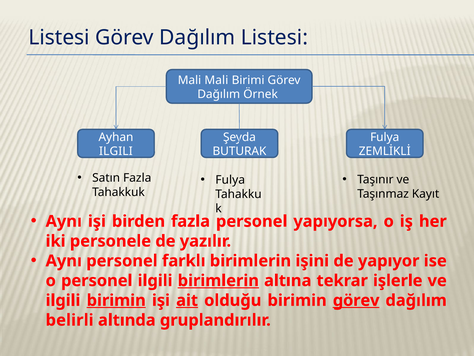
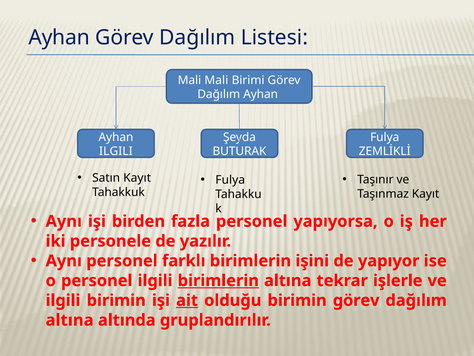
Listesi: Listesi -> Ayhan (59, 37)
Dağılım Örnek: Örnek -> Ayhan (261, 94)
Satın Fazla: Fazla -> Kayıt (137, 178)
birimin underline: present -> none (116, 300)
görev underline: present -> none (356, 300)
belirli: belirli -> altına (70, 320)
